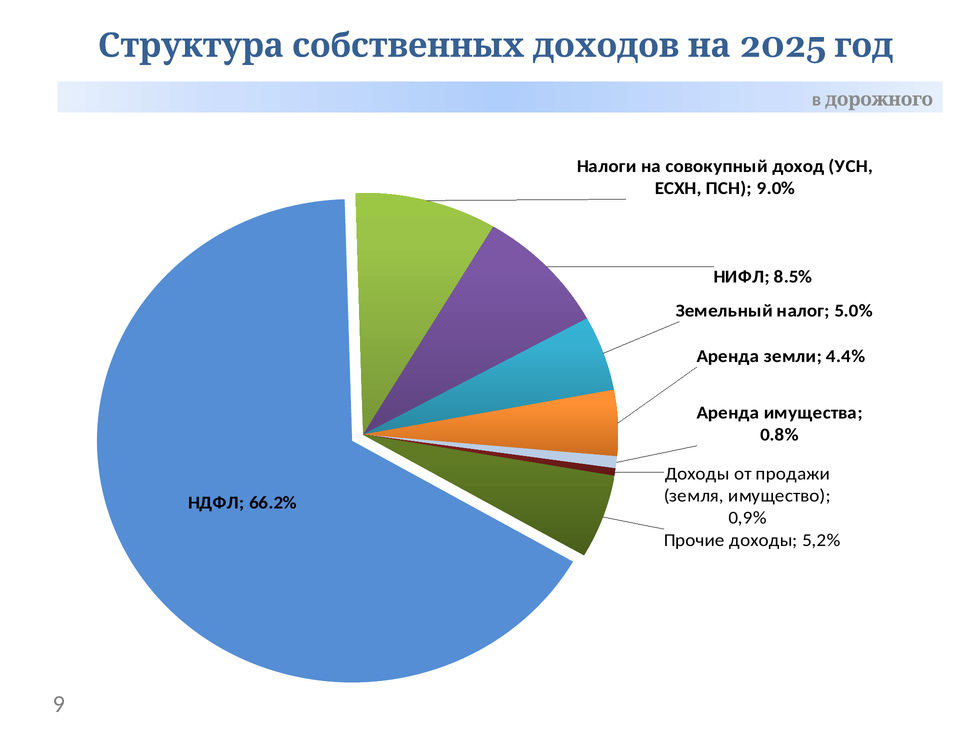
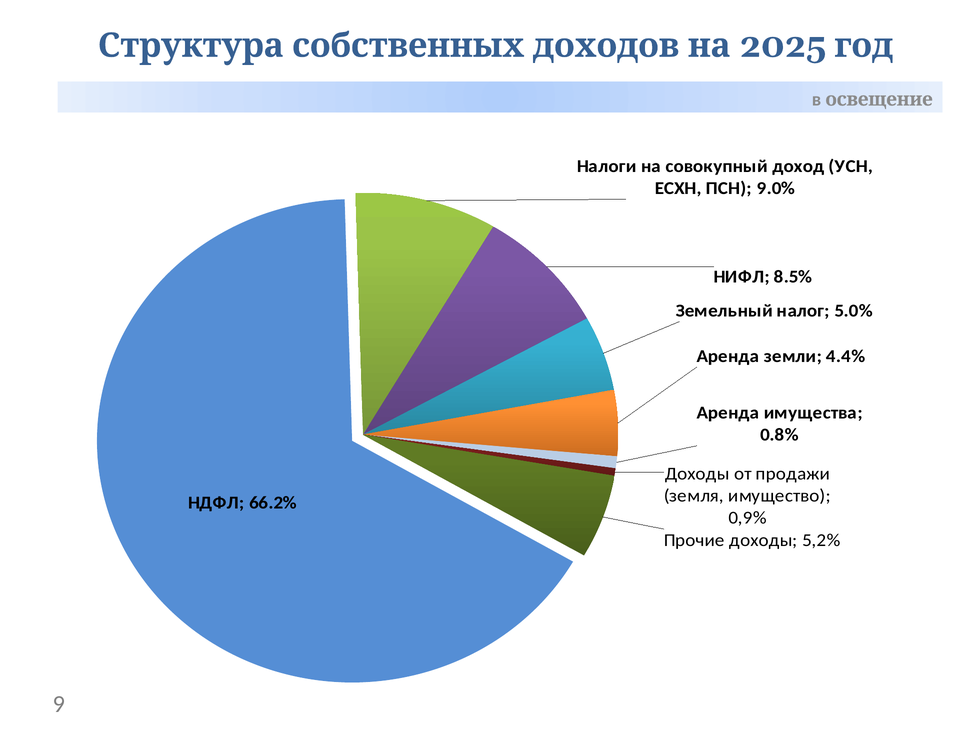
дорожного: дорожного -> освещение (879, 99)
